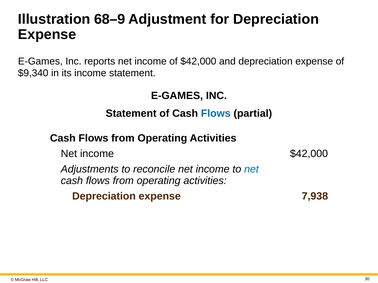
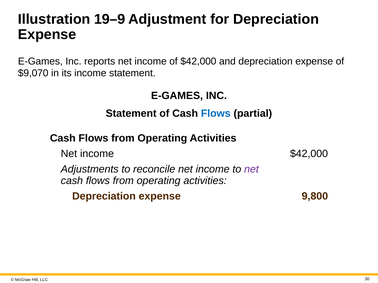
68–9: 68–9 -> 19–9 (110, 19)
$9,340: $9,340 -> $9,070 (33, 73)
net colour: blue -> purple (251, 169)
7,938: 7,938 -> 9,800 (315, 197)
